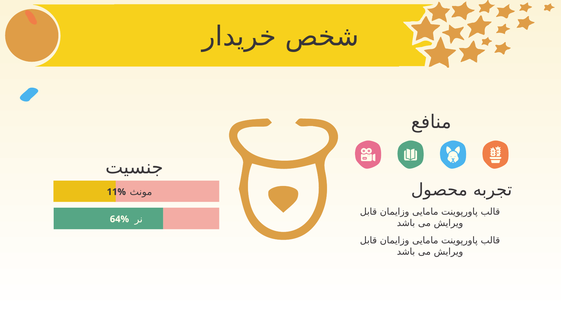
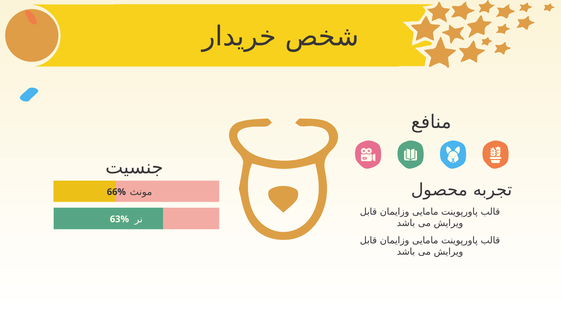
11%: 11% -> 66% (116, 192)
64%: 64% -> 63% (119, 219)
